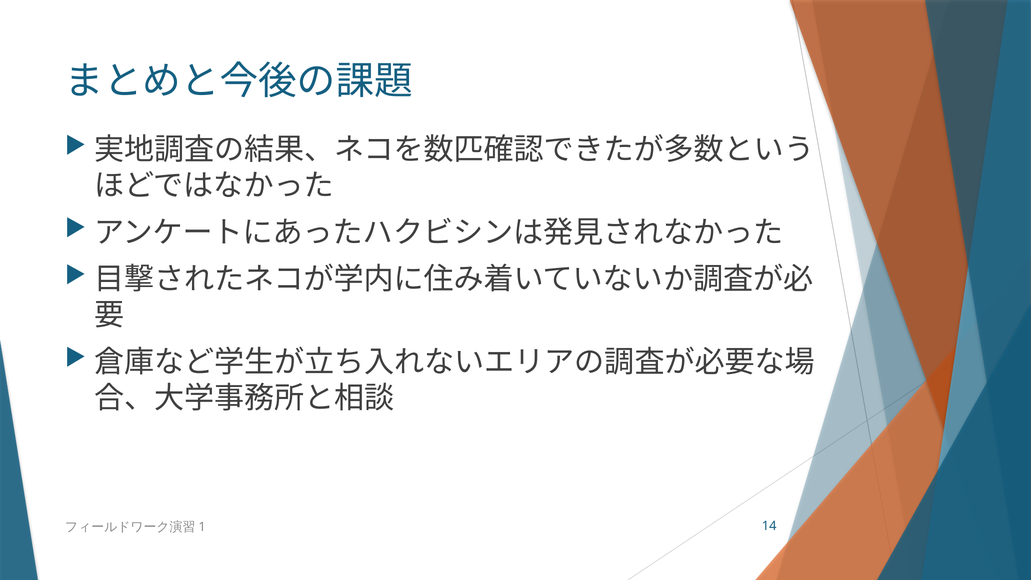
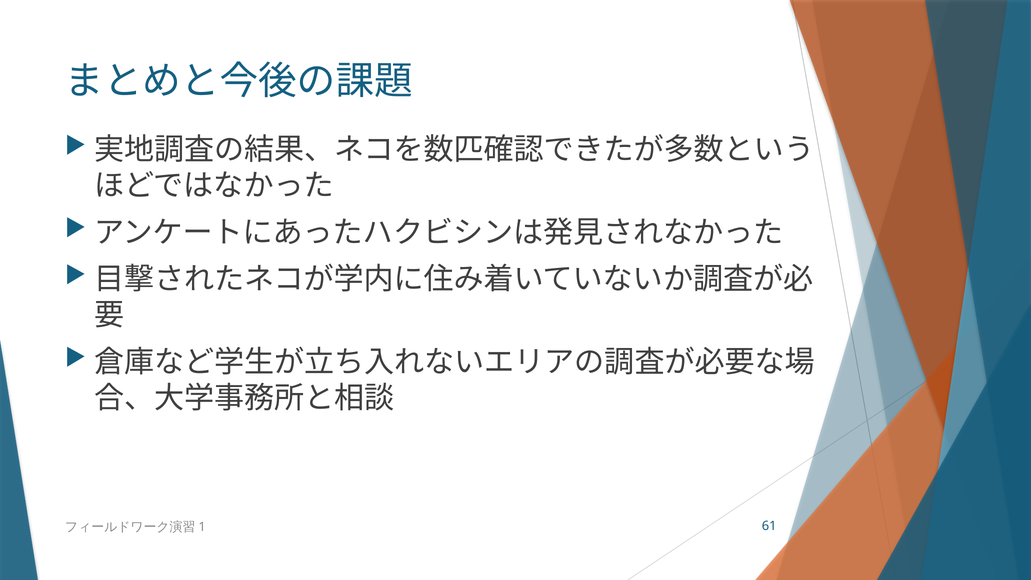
14: 14 -> 61 (769, 526)
